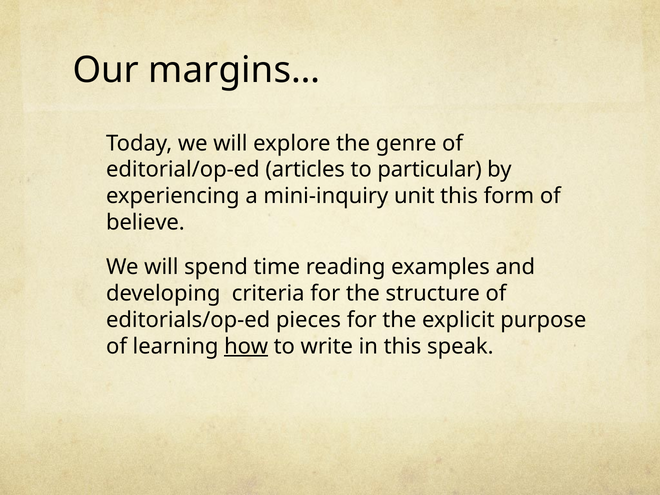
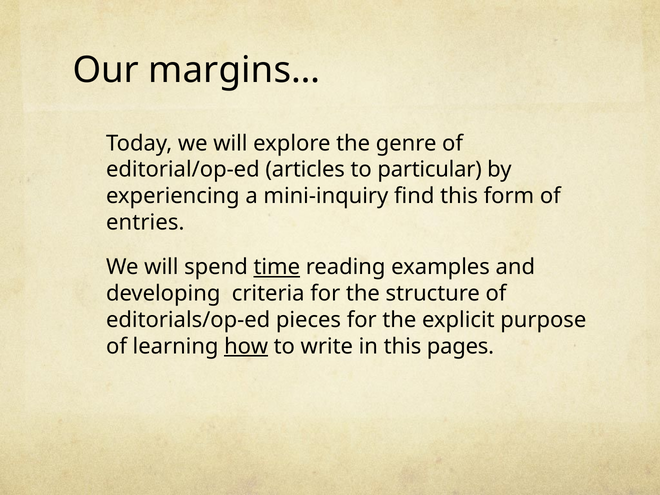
unit: unit -> find (414, 196)
believe: believe -> entries (145, 222)
time underline: none -> present (277, 267)
speak: speak -> pages (460, 346)
